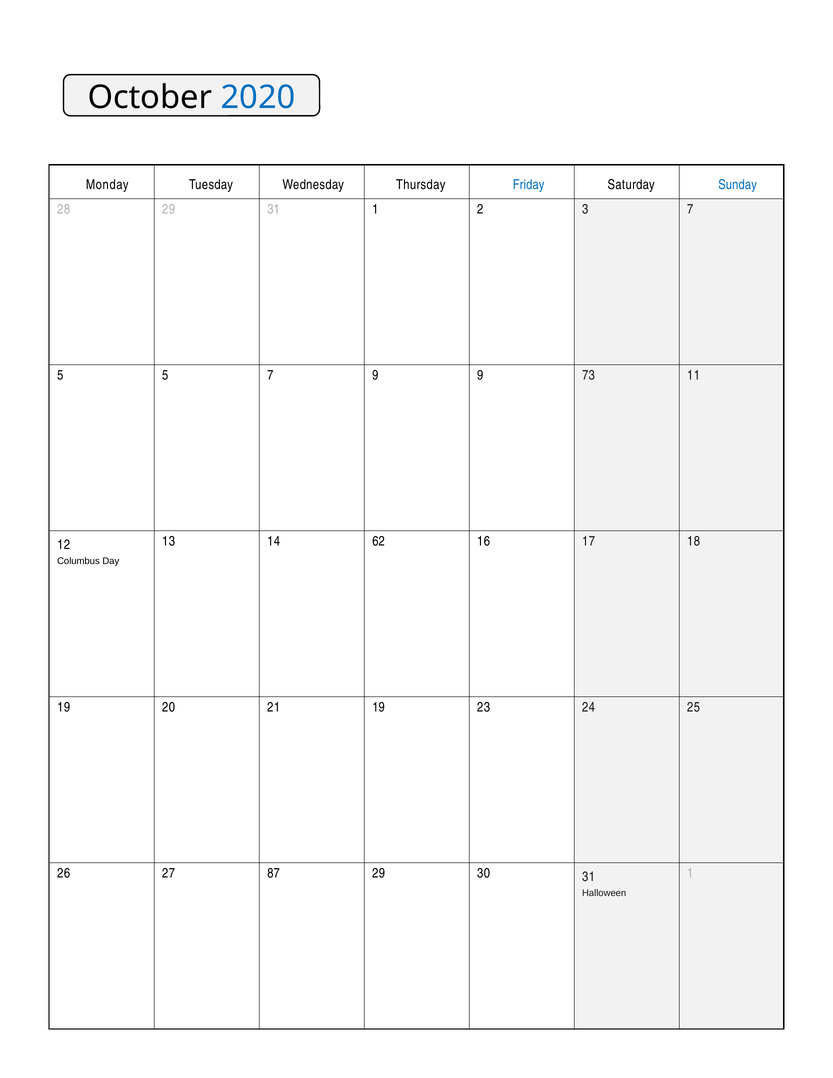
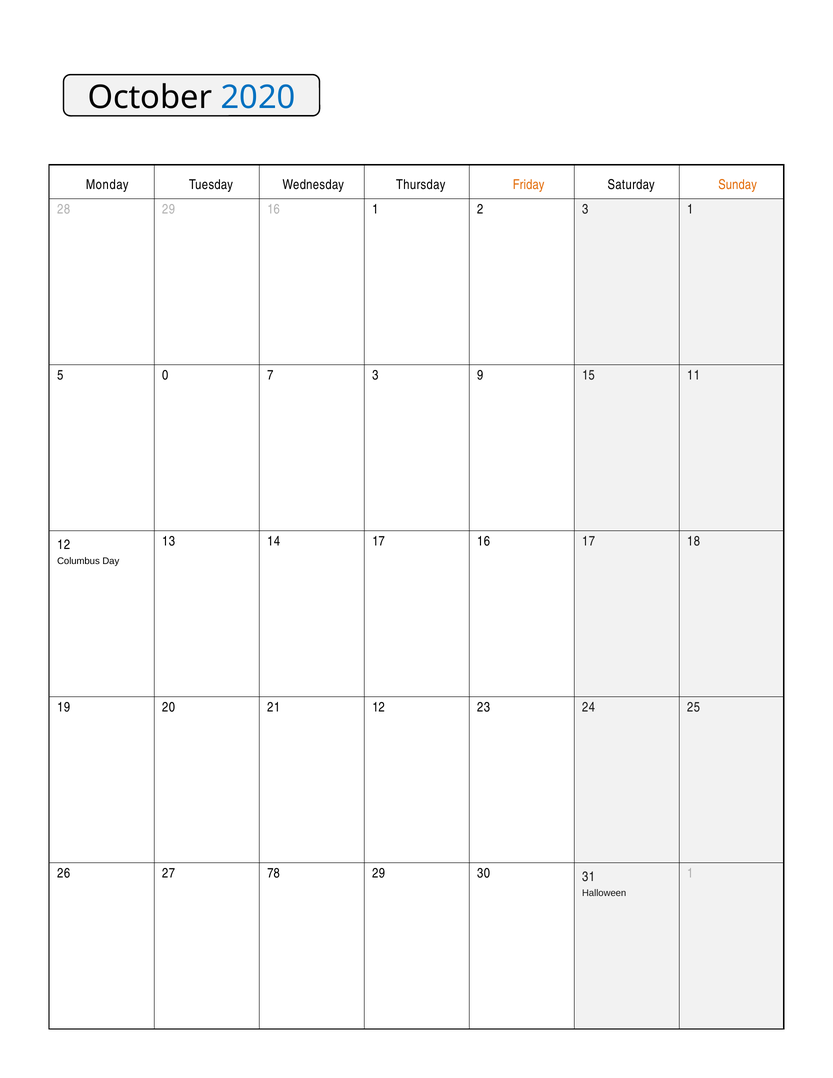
Friday colour: blue -> orange (529, 185)
Sunday colour: blue -> orange (738, 185)
29 31: 31 -> 16 (274, 209)
3 7: 7 -> 1 (690, 209)
5 5: 5 -> 0 (165, 375)
7 9: 9 -> 3 (375, 375)
73: 73 -> 15 (589, 375)
14 62: 62 -> 17 (379, 541)
21 19: 19 -> 12 (379, 707)
87: 87 -> 78 (274, 873)
